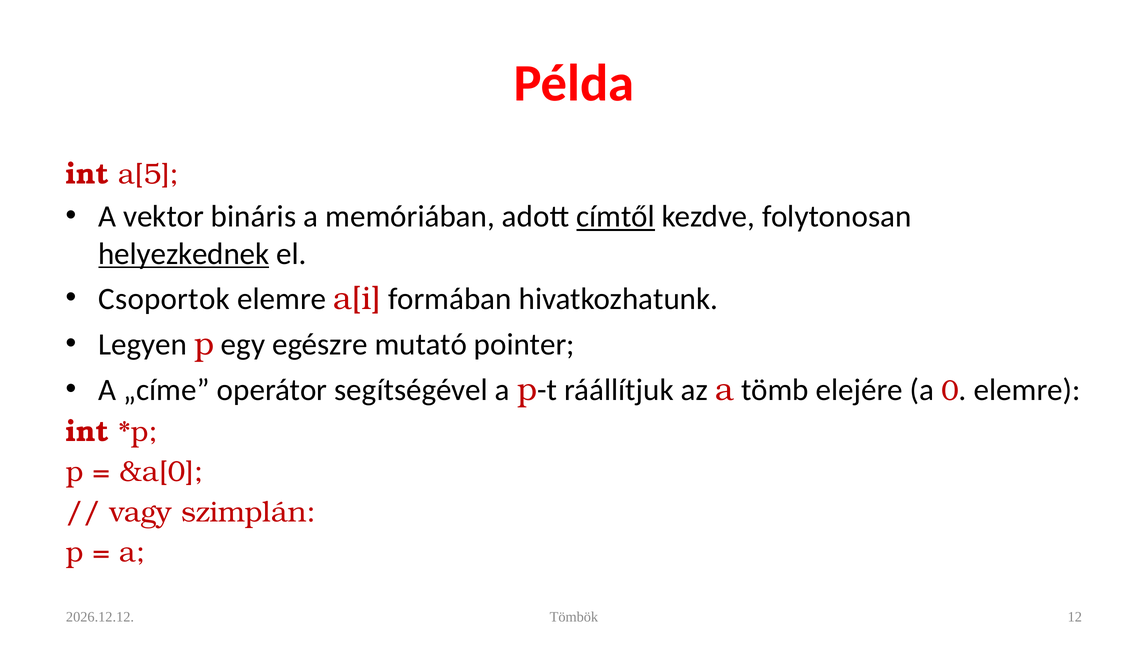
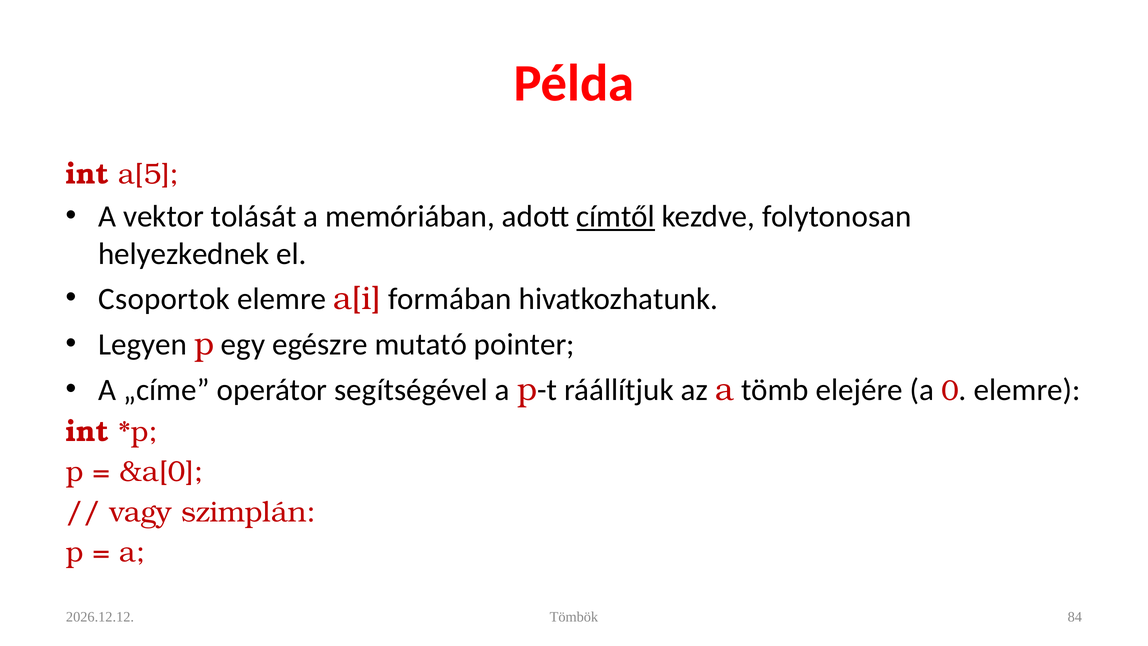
bináris: bináris -> tolását (254, 216)
helyezkednek underline: present -> none (184, 254)
12: 12 -> 84 (1075, 617)
